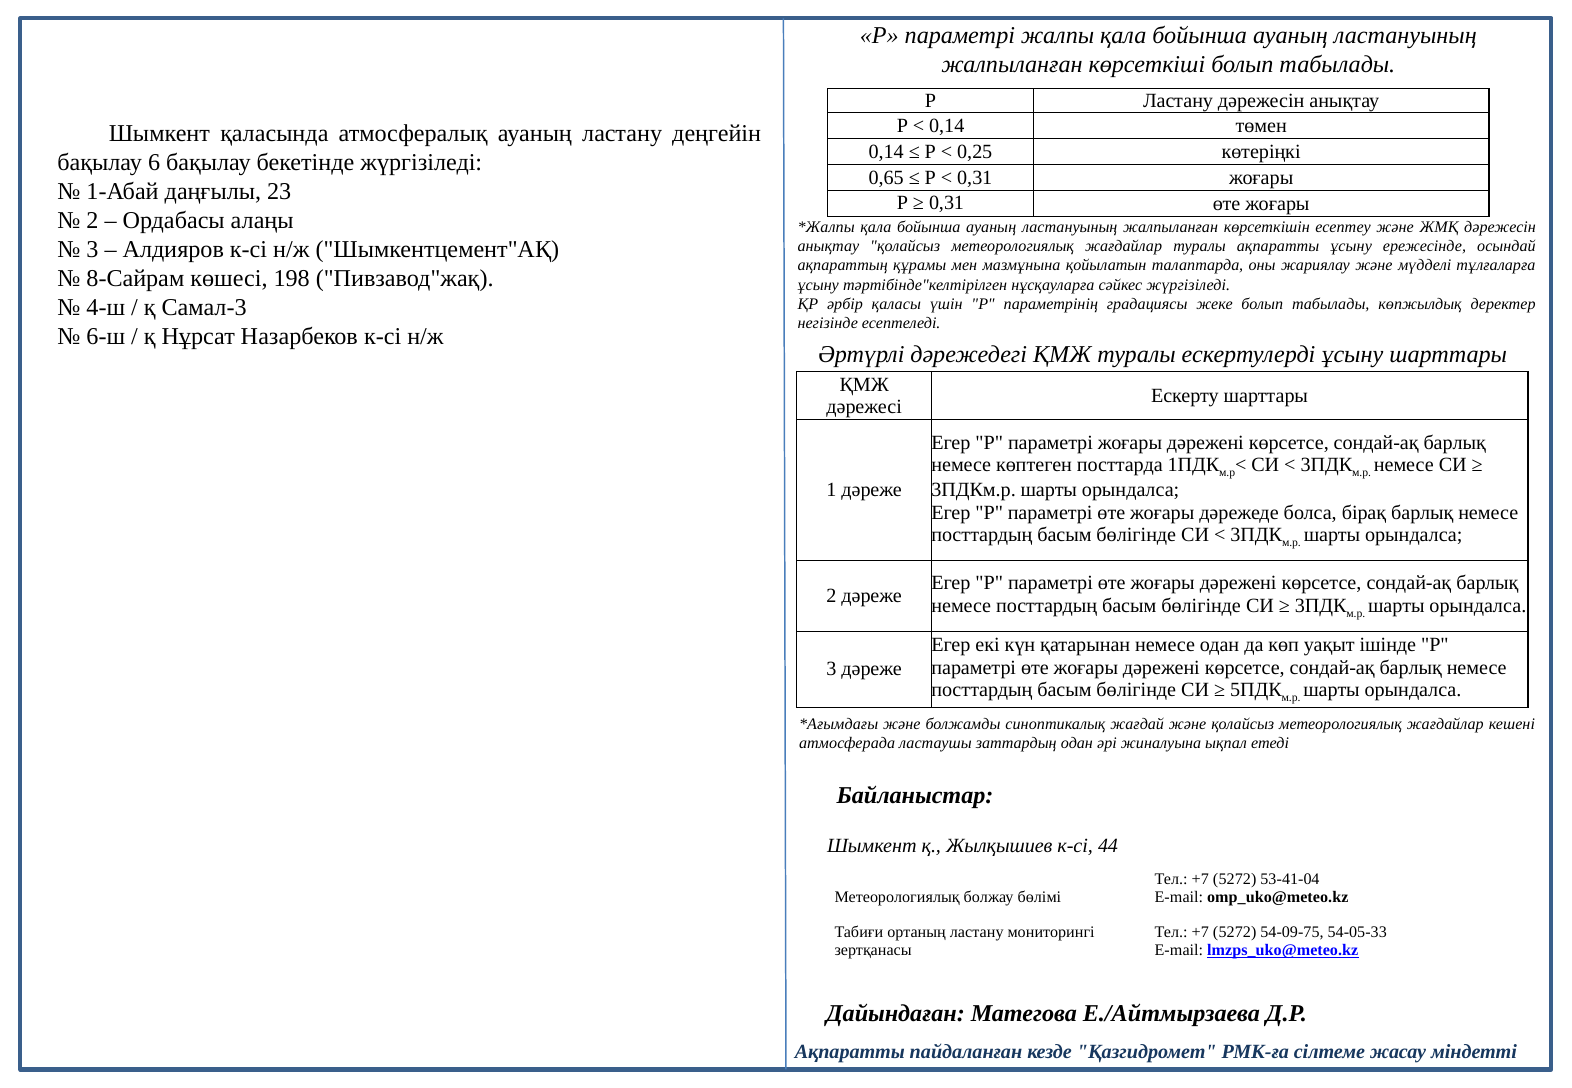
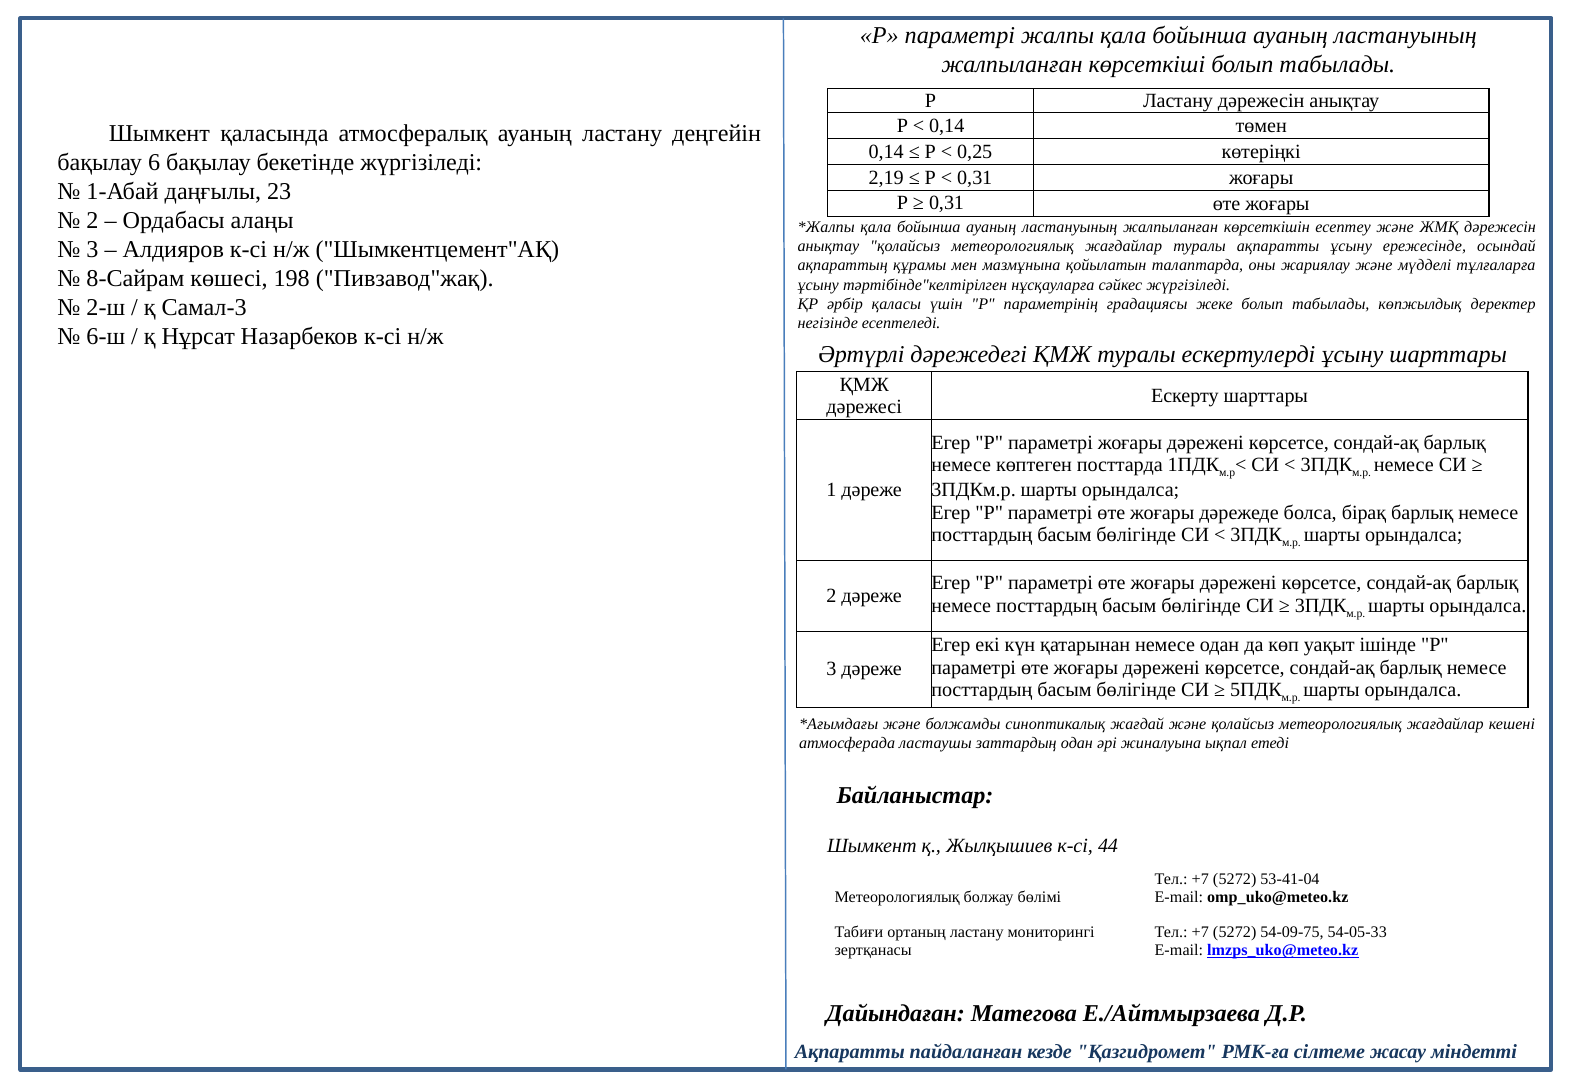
0,65: 0,65 -> 2,19 (886, 177)
4-ш: 4-ш -> 2-ш (106, 307)
